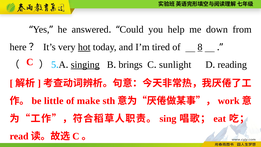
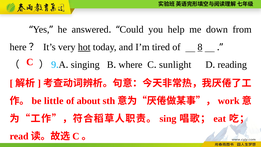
5: 5 -> 9 (54, 65)
singing underline: present -> none (85, 65)
brings: brings -> where (130, 65)
make: make -> about (89, 101)
